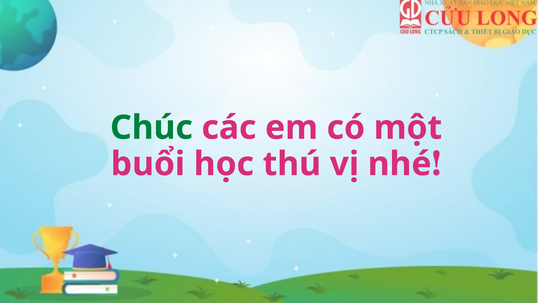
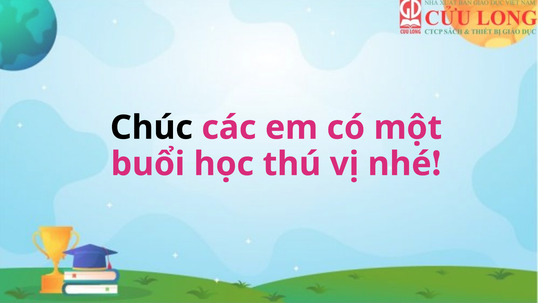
Chúc colour: green -> black (151, 128)
